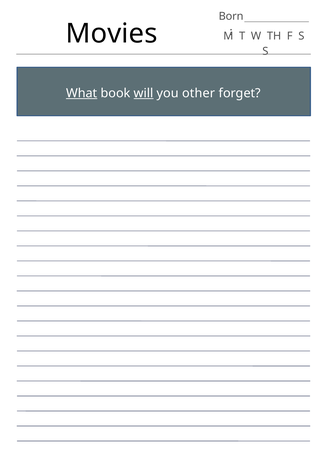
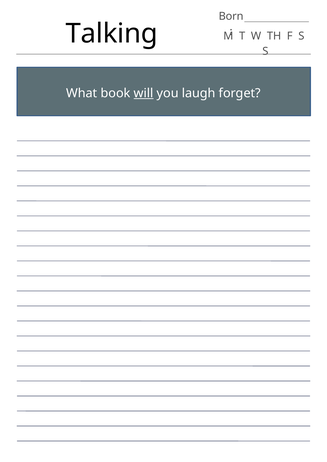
Movies: Movies -> Talking (112, 34)
What underline: present -> none (82, 93)
other: other -> laugh (199, 93)
